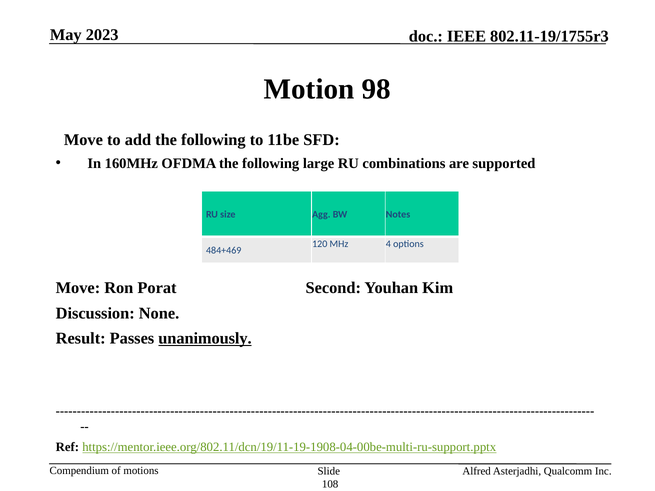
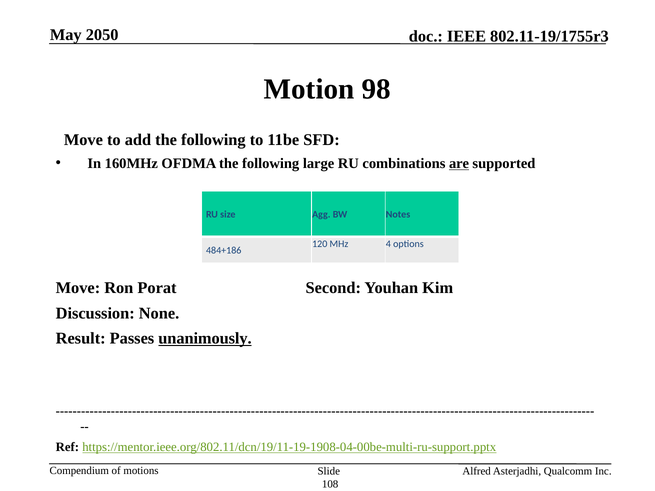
2023: 2023 -> 2050 (102, 35)
are underline: none -> present (459, 164)
484+469: 484+469 -> 484+186 (224, 250)
